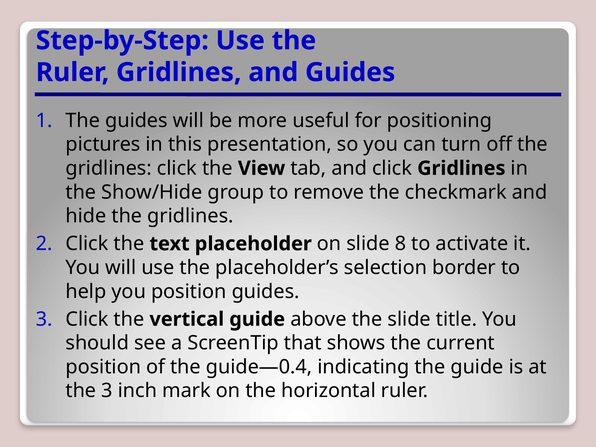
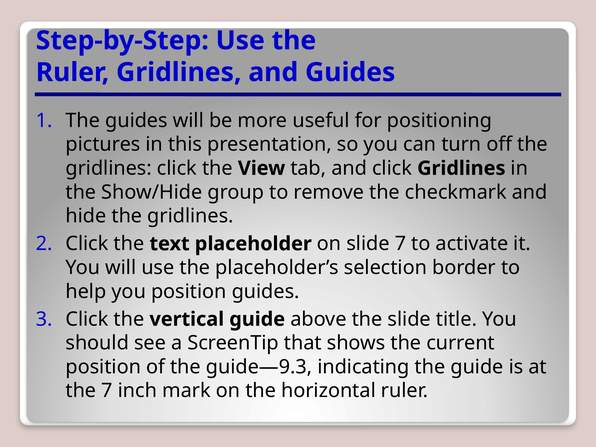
slide 8: 8 -> 7 (400, 244)
guide—0.4: guide—0.4 -> guide—9.3 (259, 367)
the 3: 3 -> 7 (107, 391)
